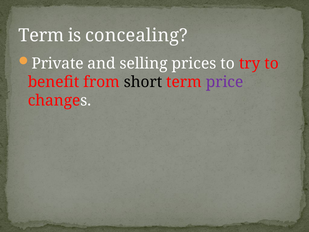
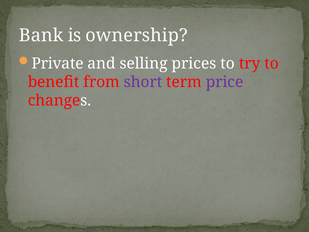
Term: Term -> Bank (41, 35)
concealing: concealing -> ownership (136, 35)
short colour: black -> purple (143, 82)
